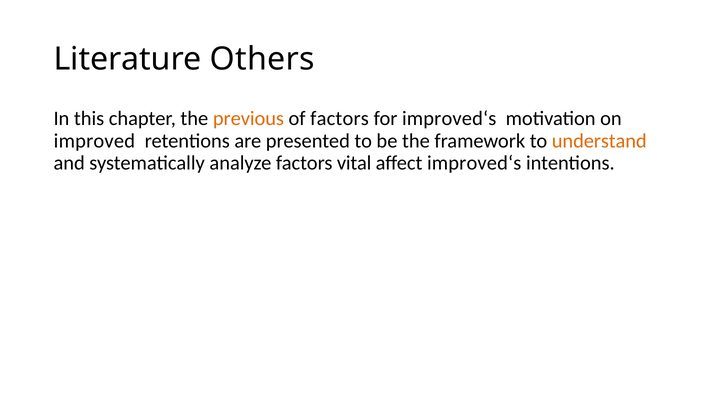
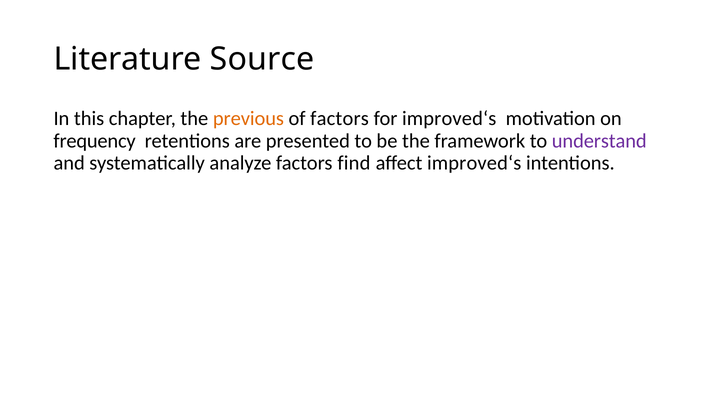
Others: Others -> Source (262, 59)
improved: improved -> frequency (95, 141)
understand colour: orange -> purple (599, 141)
vital: vital -> find (354, 163)
